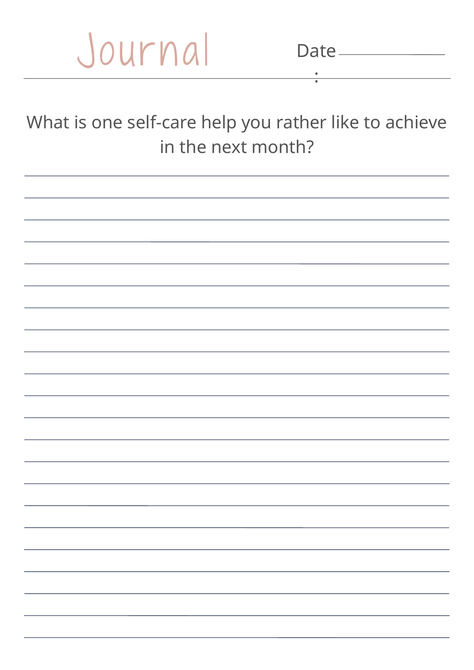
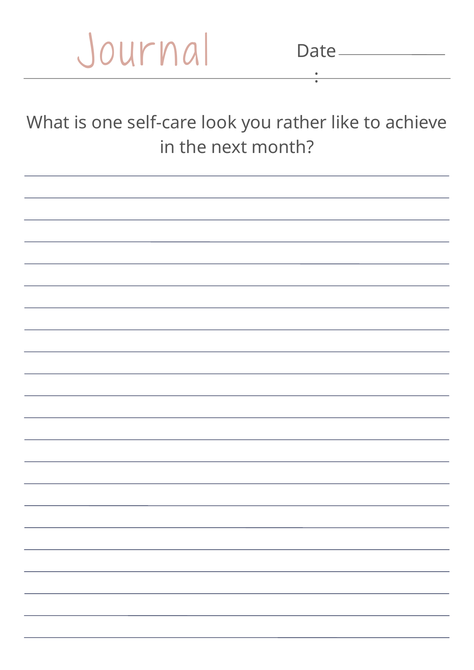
help: help -> look (219, 123)
